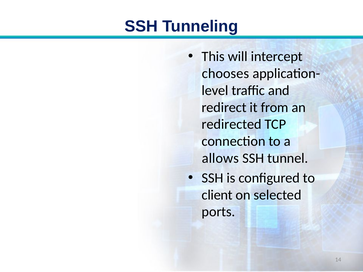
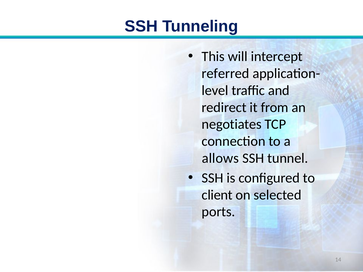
chooses: chooses -> referred (226, 74)
redirected: redirected -> negotiates (232, 124)
